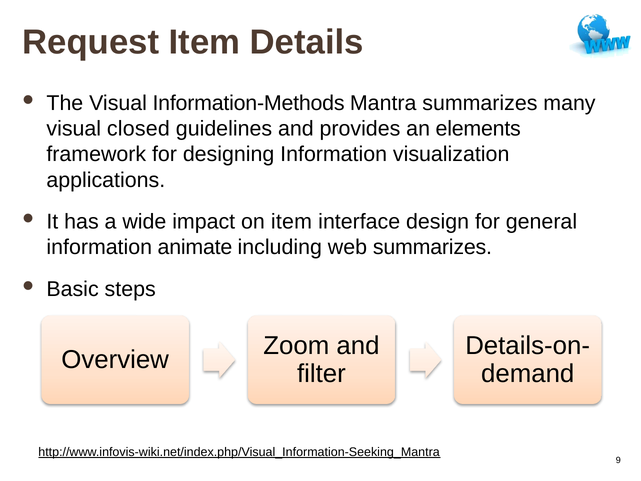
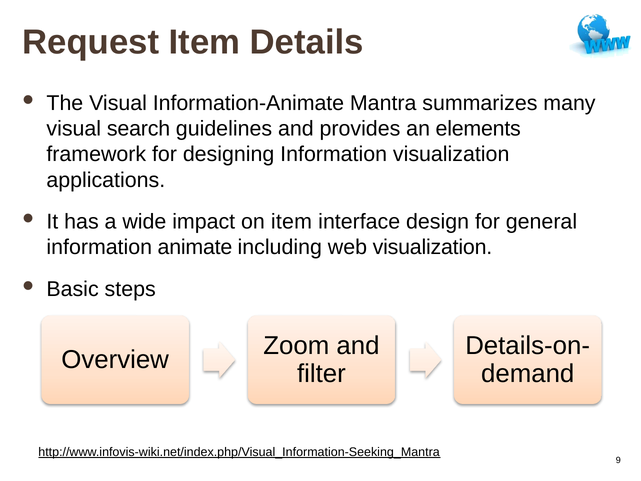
Information-Methods: Information-Methods -> Information-Animate (248, 103)
closed: closed -> search (139, 129)
web summarizes: summarizes -> visualization (432, 247)
